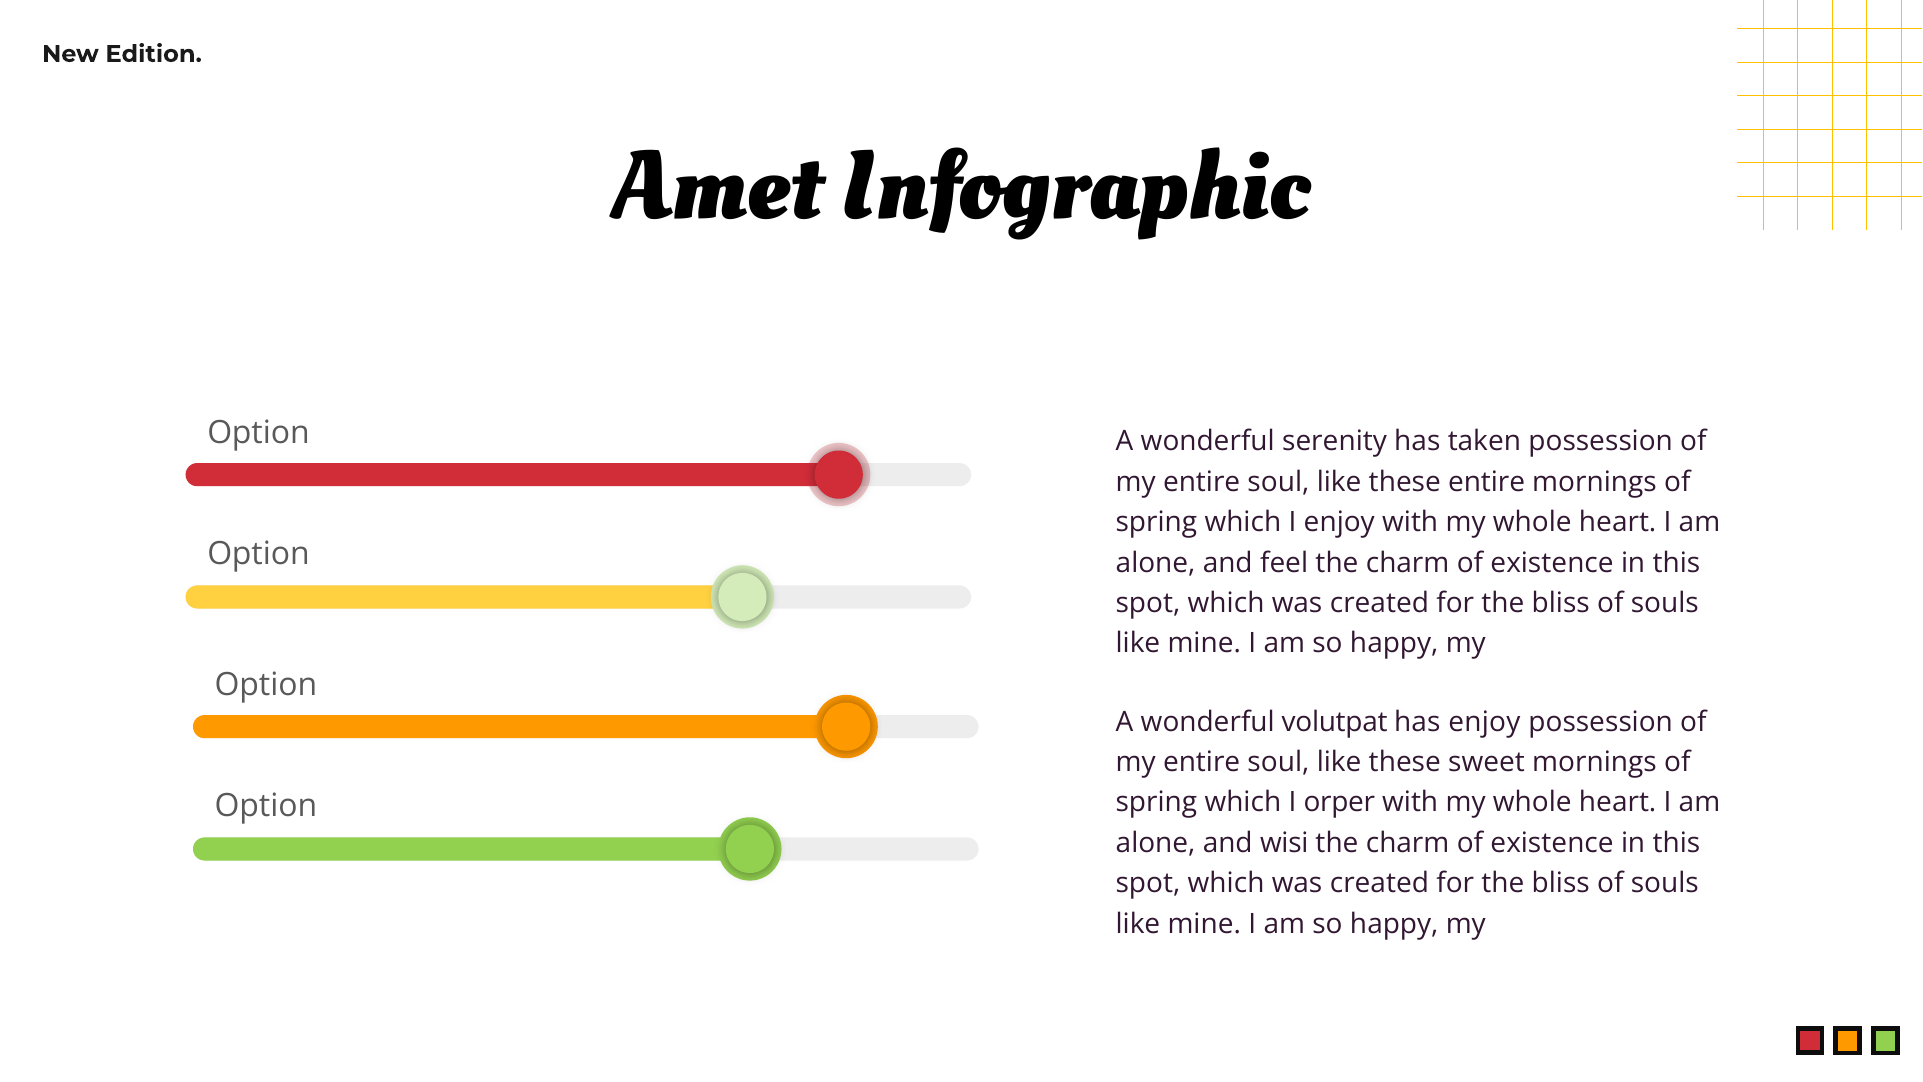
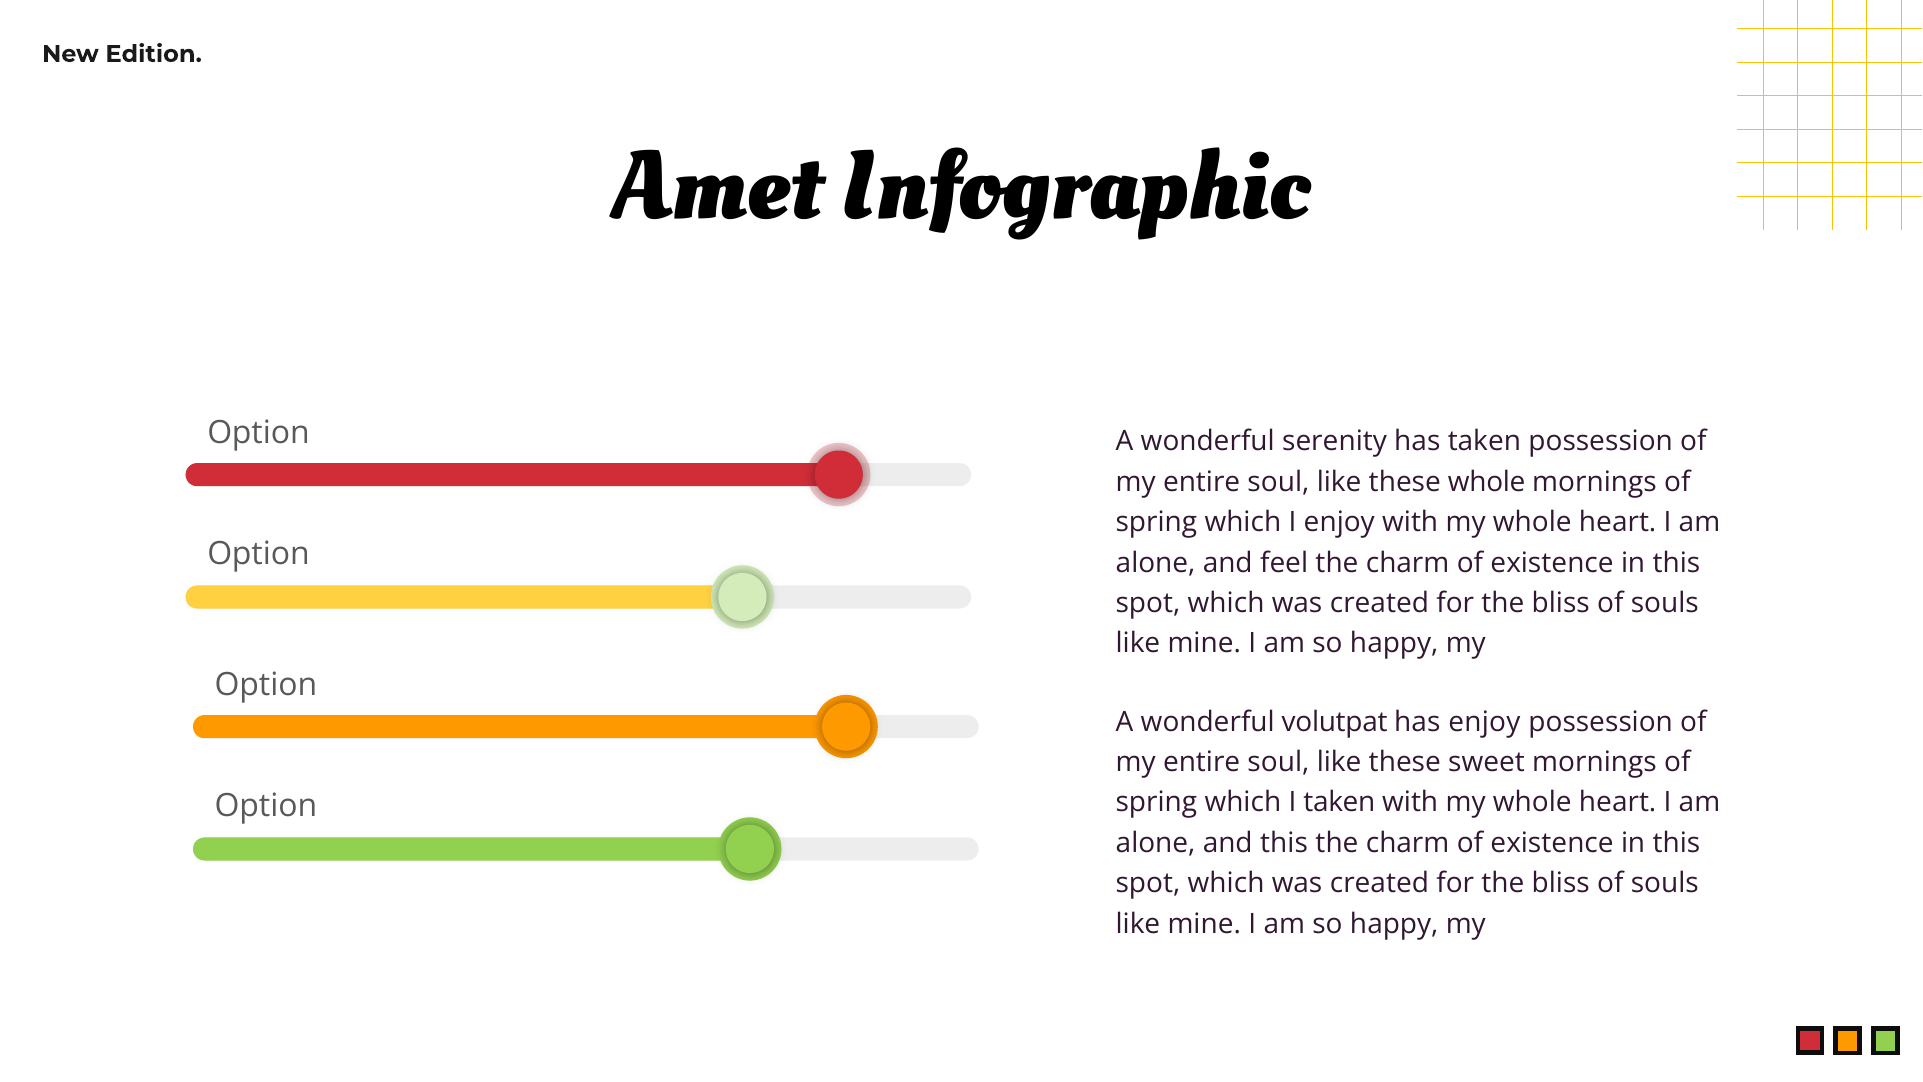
these entire: entire -> whole (1487, 482)
I orper: orper -> taken (1339, 802)
and wisi: wisi -> this (1284, 843)
